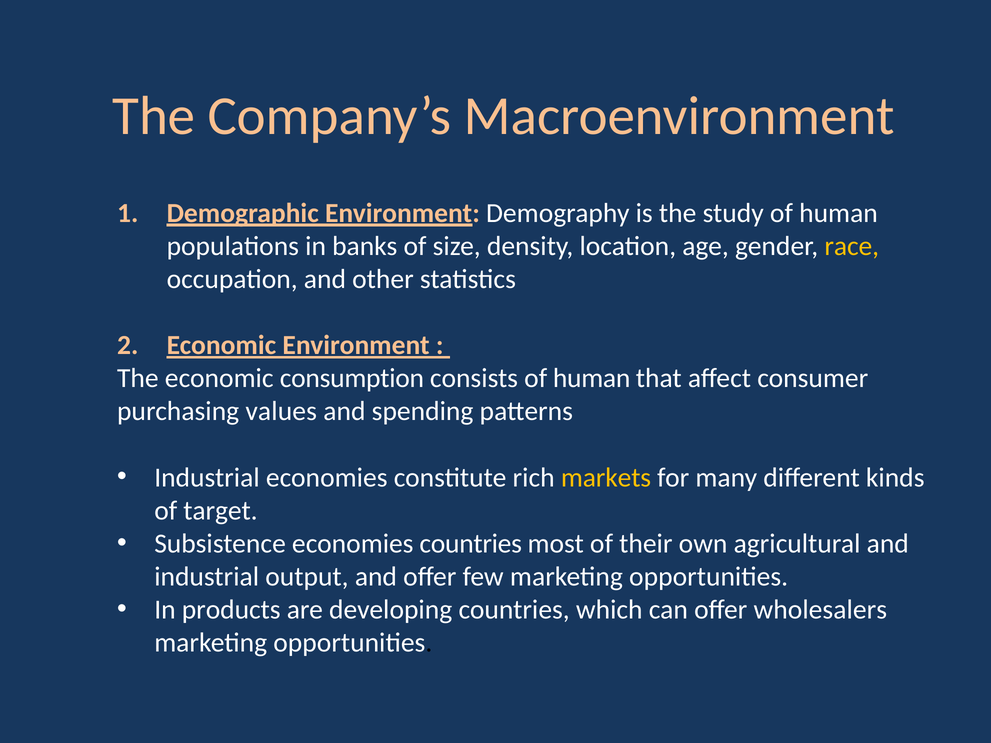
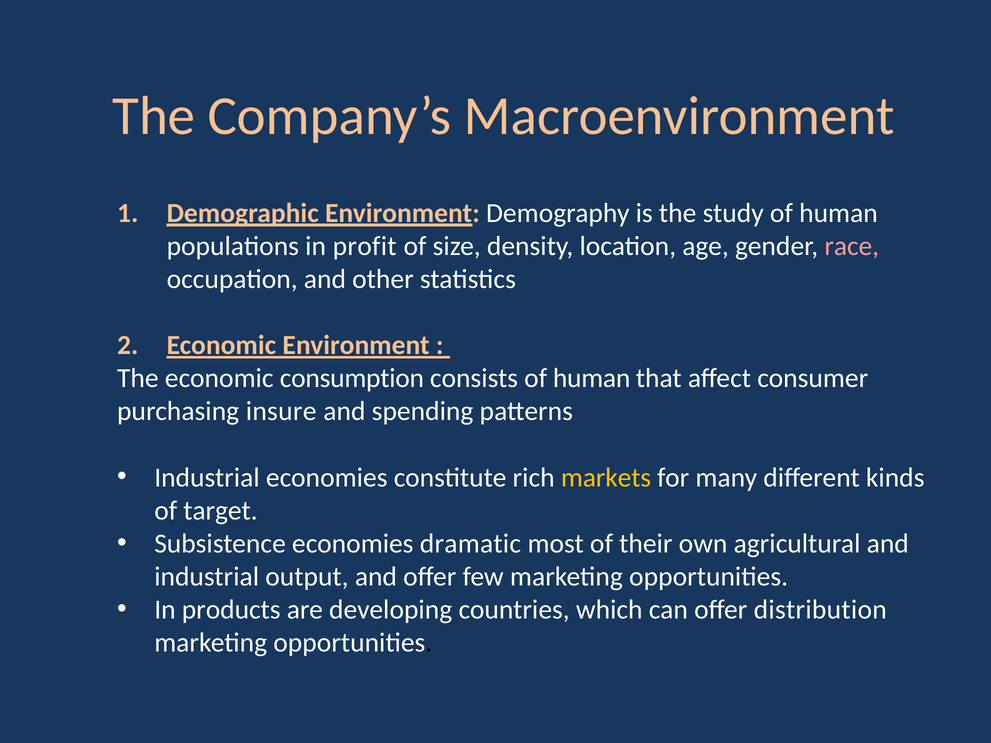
banks: banks -> profit (365, 246)
race colour: yellow -> pink (852, 246)
values: values -> insure (281, 411)
economies countries: countries -> dramatic (470, 544)
wholesalers: wholesalers -> distribution (820, 610)
